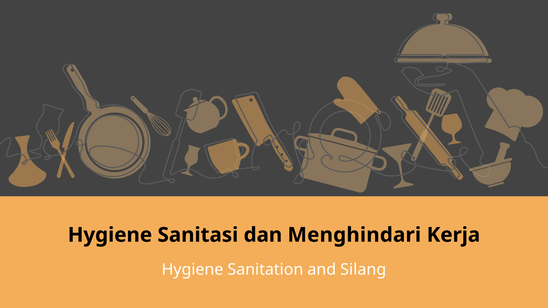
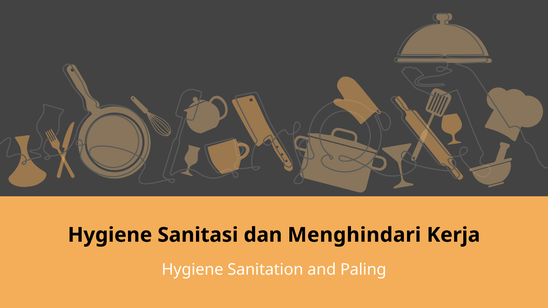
Silang: Silang -> Paling (363, 270)
